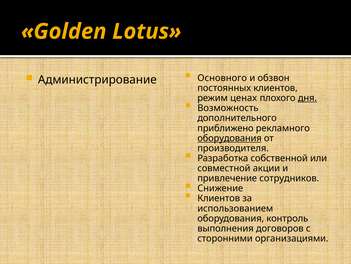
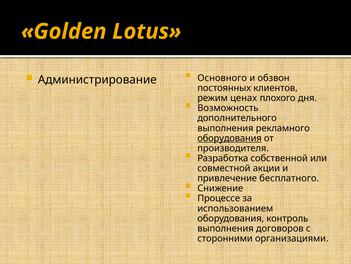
дня underline: present -> none (307, 98)
приближено: приближено -> выполнения (225, 128)
сотрудников: сотрудников -> бесплатного (289, 178)
Клиентов: Клиентов -> Процессе (219, 198)
